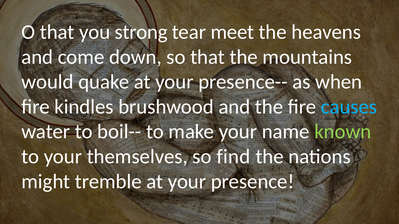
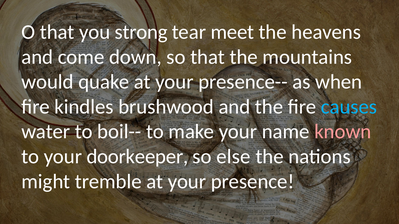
known colour: light green -> pink (343, 132)
themselves: themselves -> doorkeeper (137, 157)
find: find -> else (233, 157)
